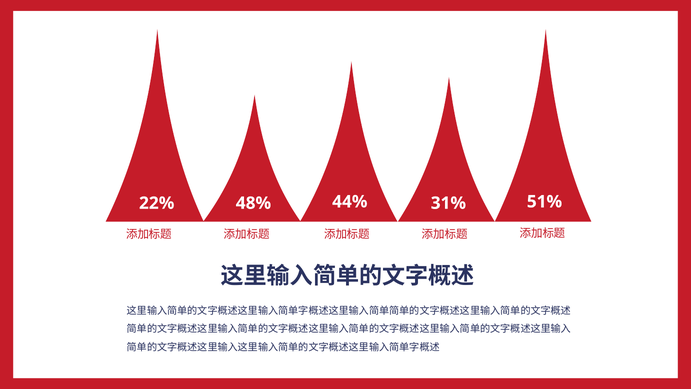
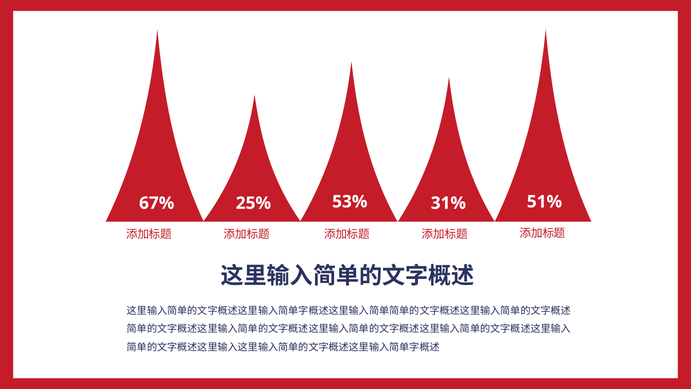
44%: 44% -> 53% (350, 202)
22%: 22% -> 67% (157, 203)
48%: 48% -> 25% (253, 203)
